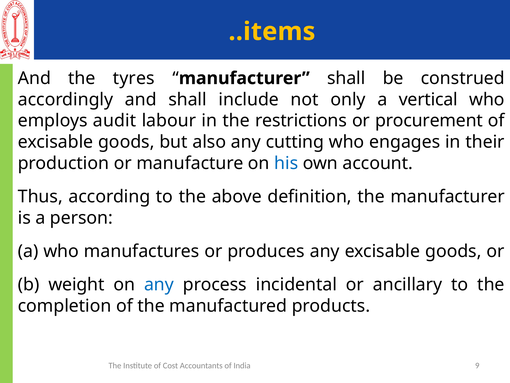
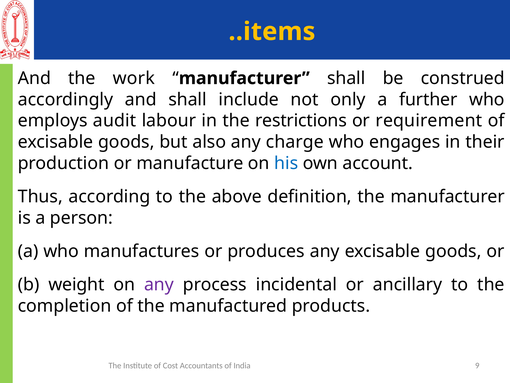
tyres: tyres -> work (134, 78)
vertical: vertical -> further (428, 99)
procurement: procurement -> requirement (429, 121)
cutting: cutting -> charge (295, 142)
any colour: blue -> purple (159, 284)
